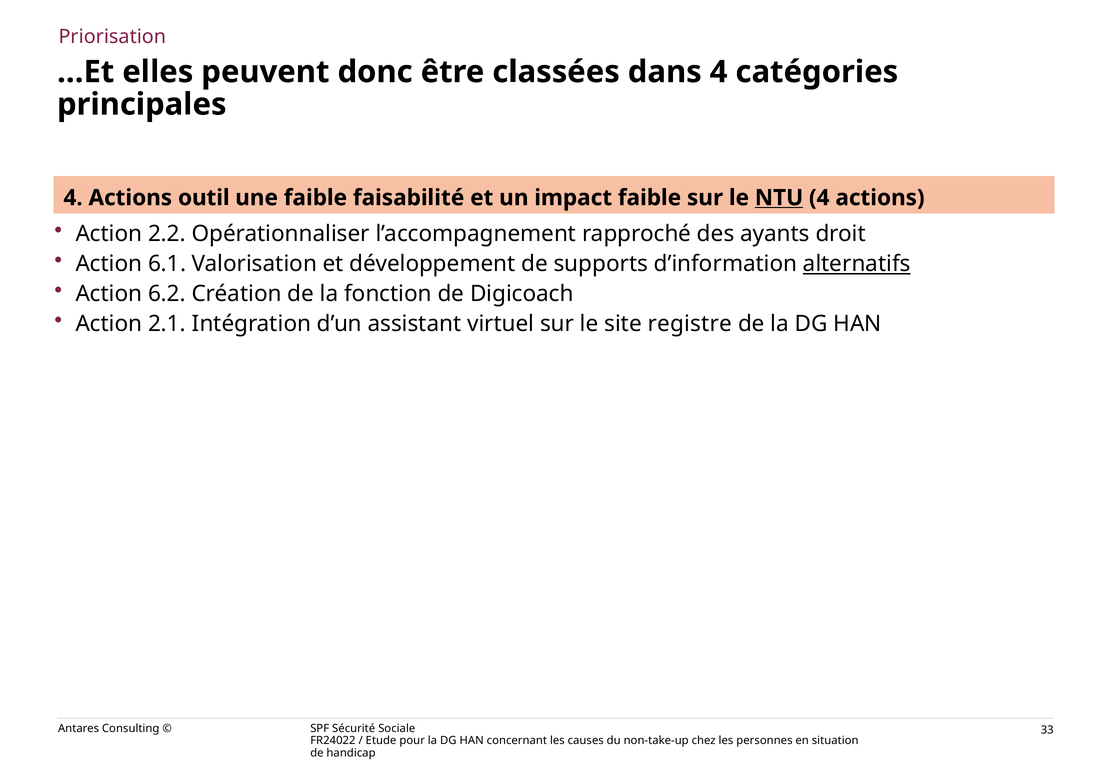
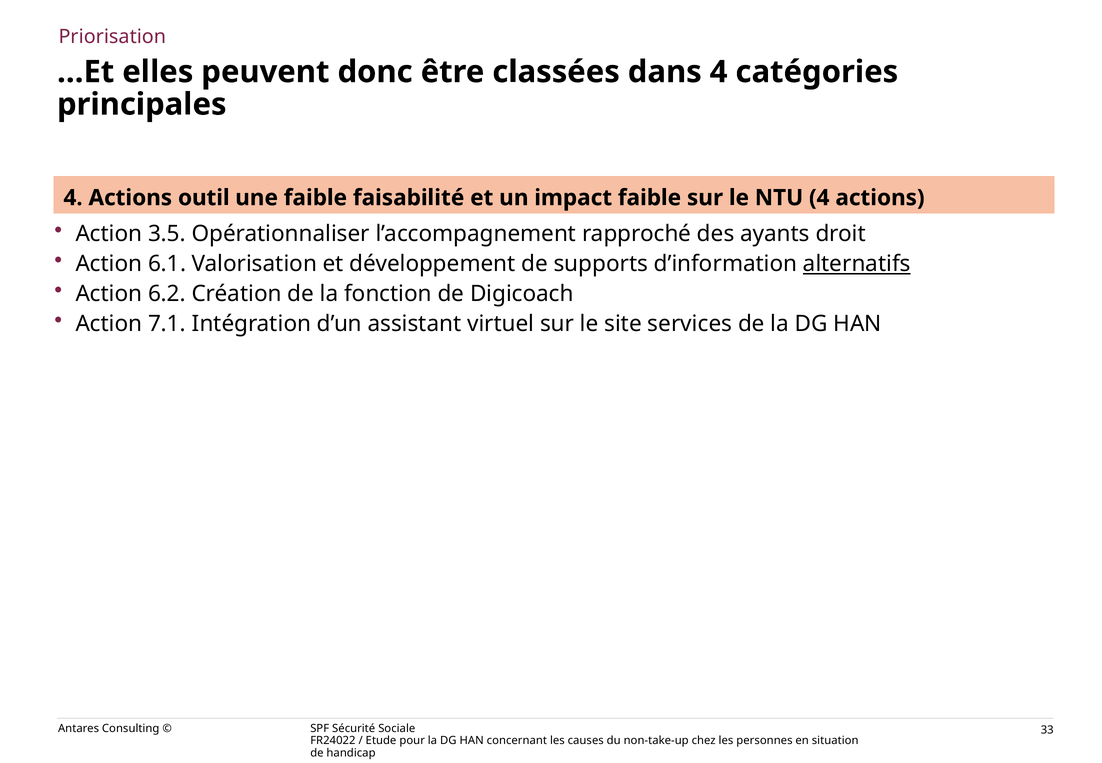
NTU underline: present -> none (779, 198)
2.2: 2.2 -> 3.5 (167, 234)
2.1: 2.1 -> 7.1 (167, 324)
registre: registre -> services (690, 324)
